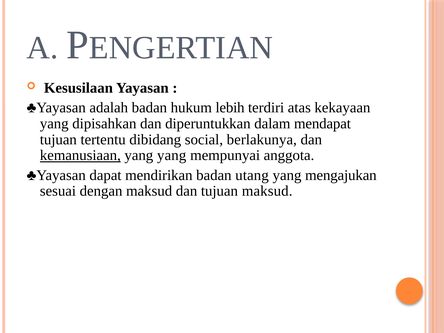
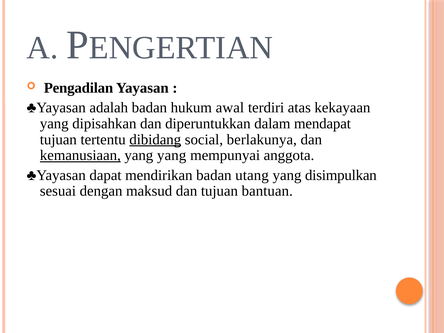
Kesusilaan: Kesusilaan -> Pengadilan (79, 88)
lebih: lebih -> awal (230, 108)
dibidang underline: none -> present (155, 139)
mengajukan: mengajukan -> disimpulkan (341, 175)
tujuan maksud: maksud -> bantuan (267, 191)
